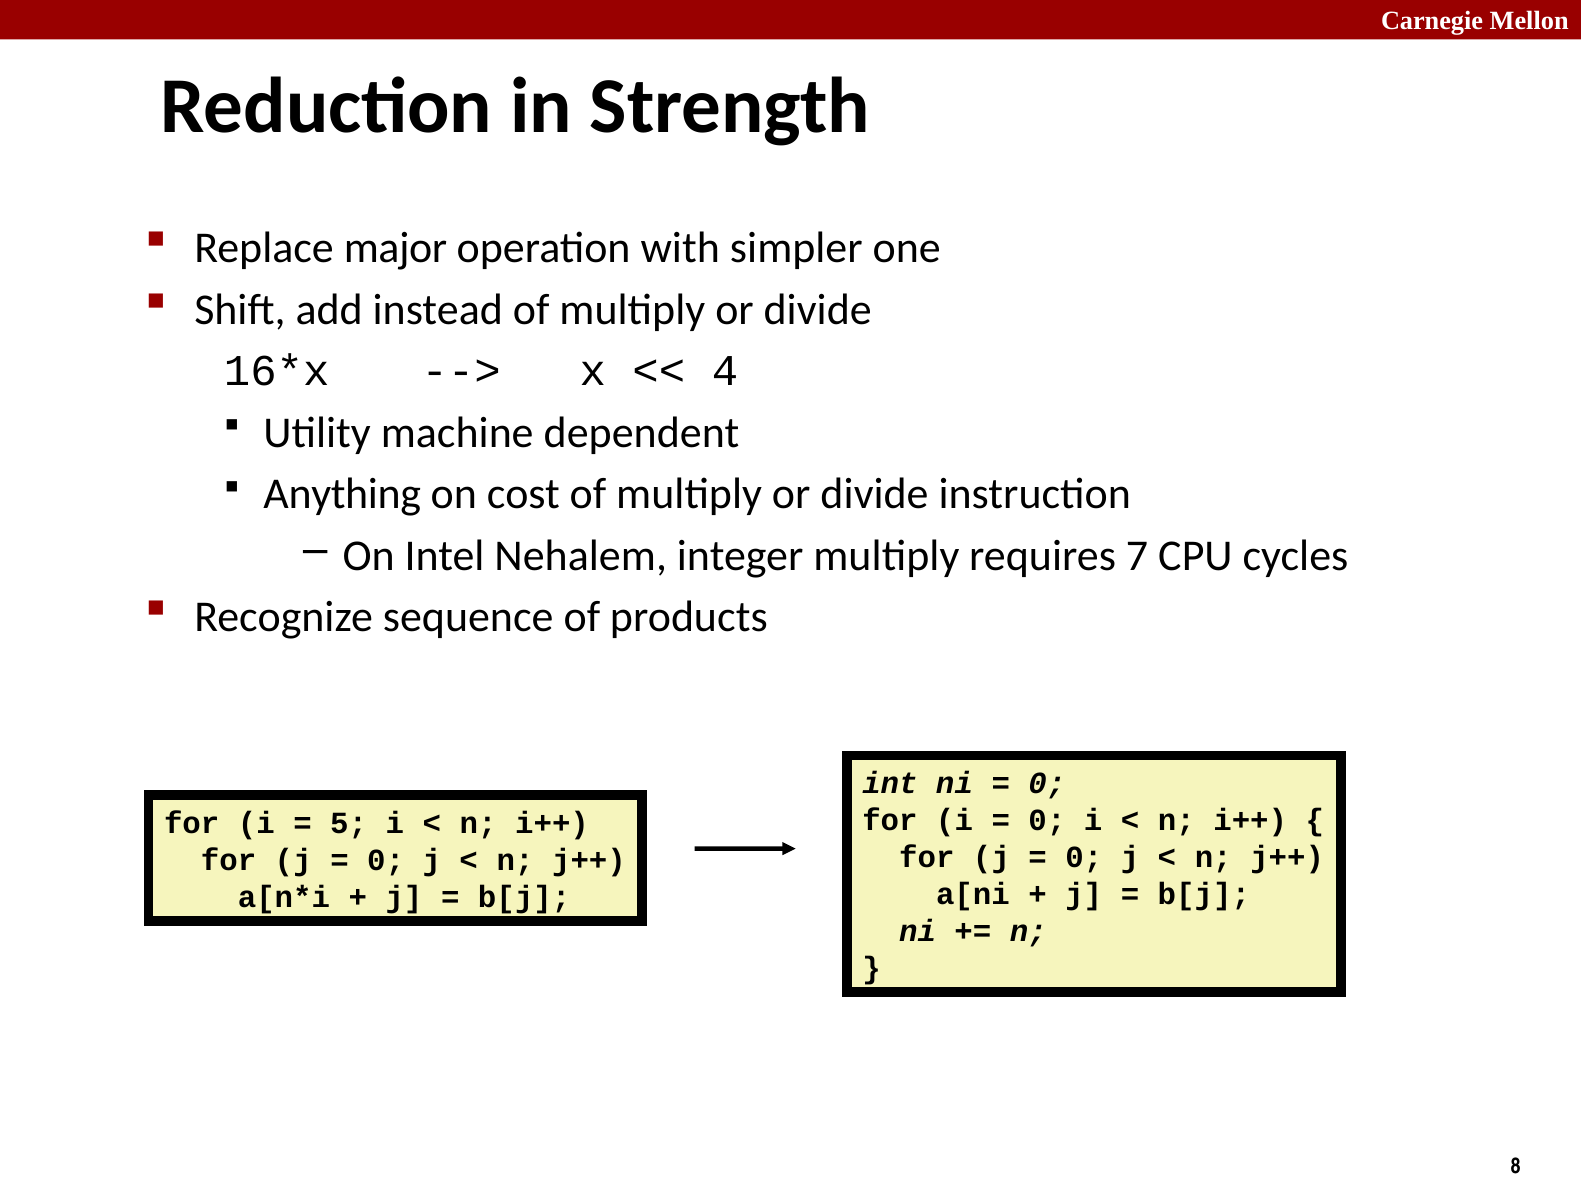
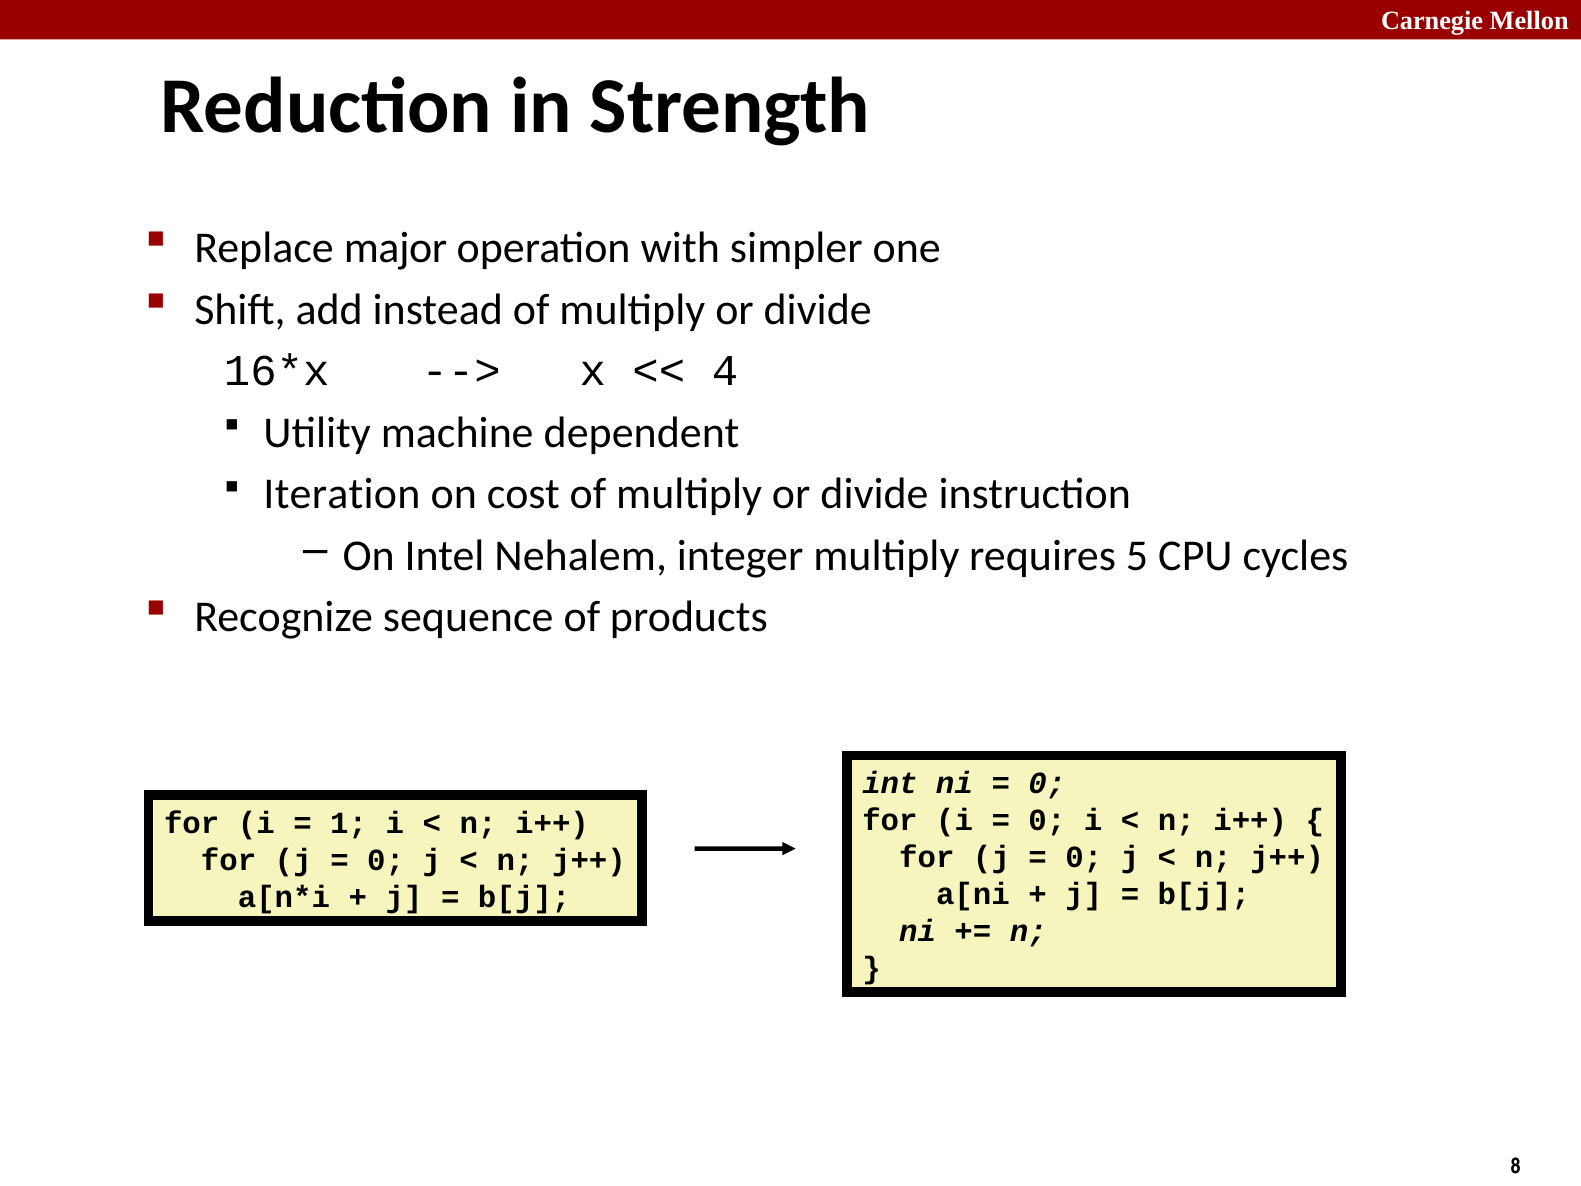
Anything: Anything -> Iteration (342, 494)
7: 7 -> 5 (1137, 556)
5: 5 -> 1 (349, 823)
